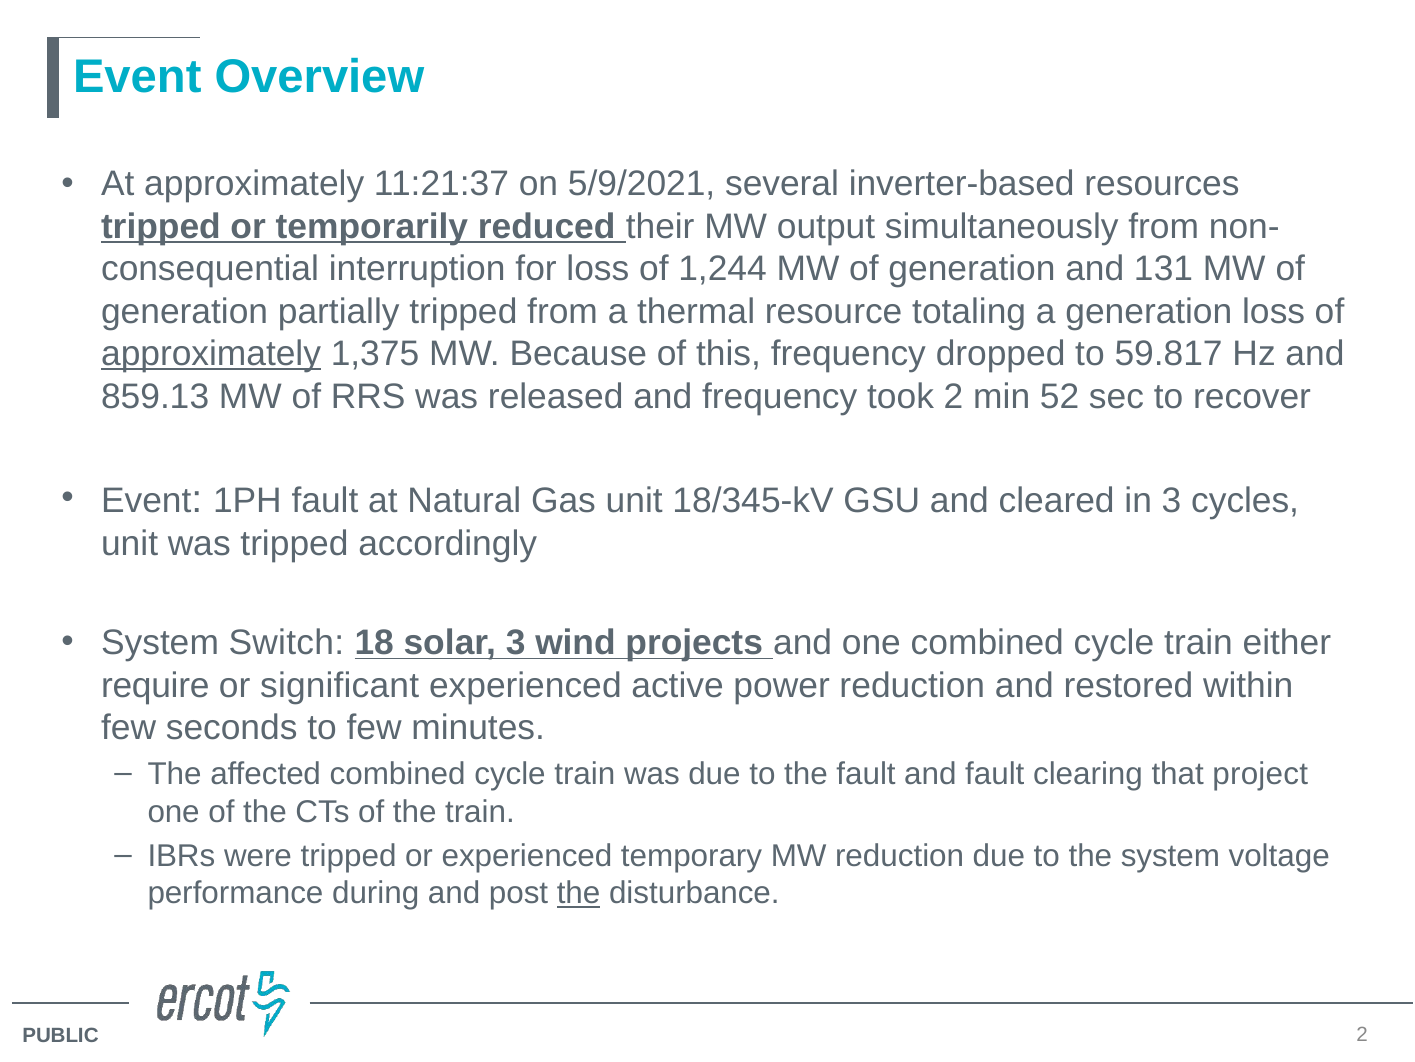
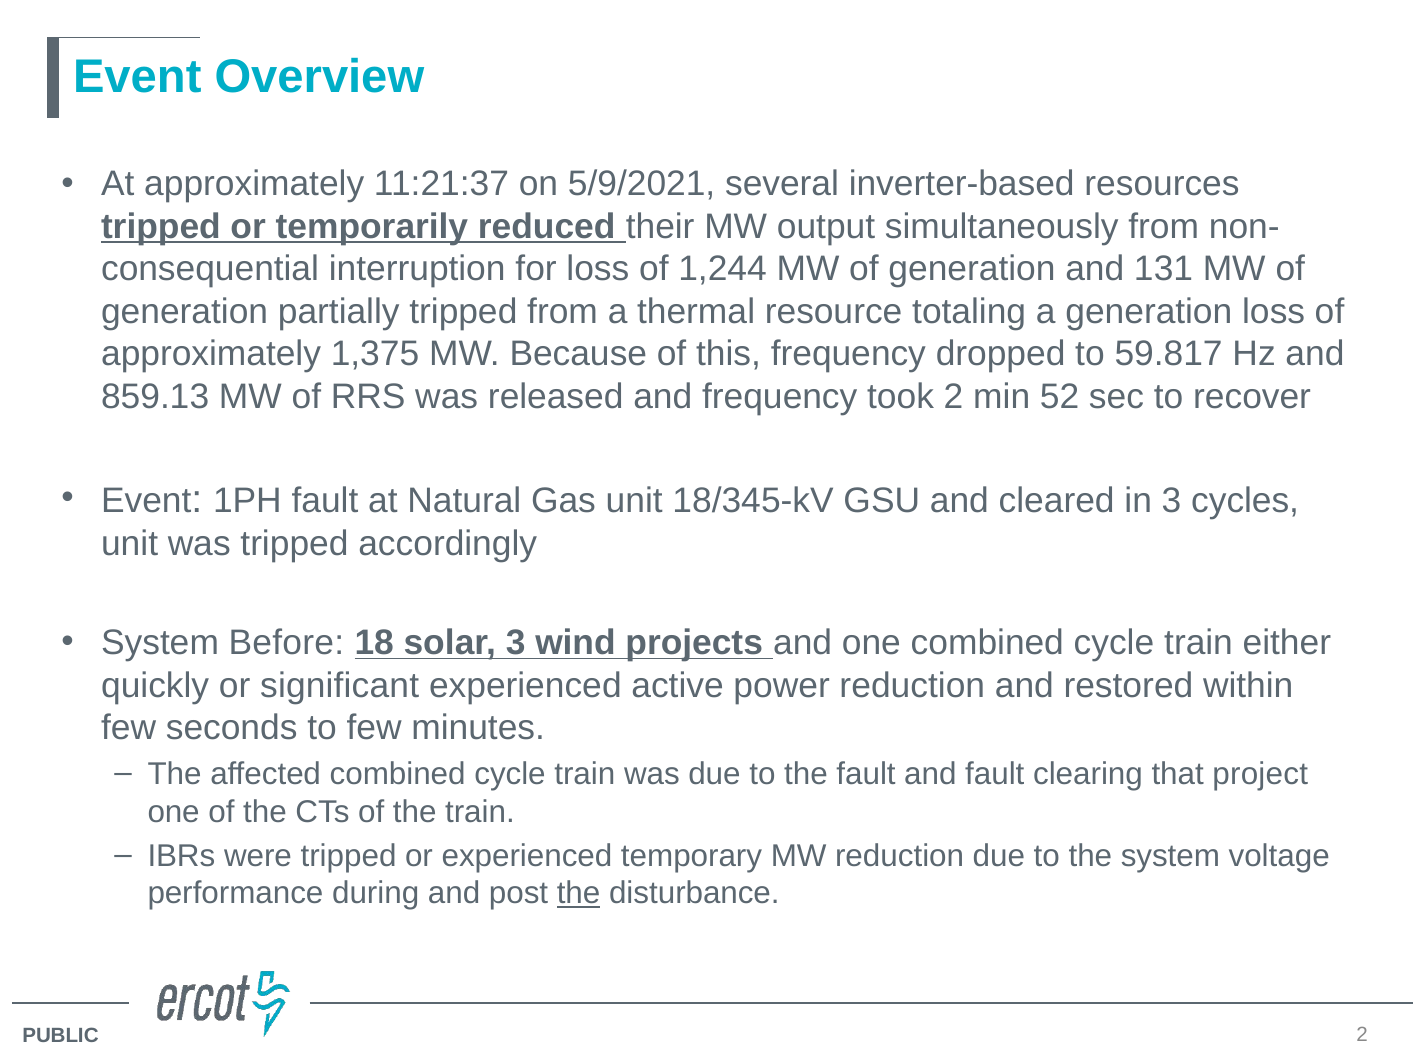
approximately underline: present -> none (211, 354)
Switch: Switch -> Before (286, 642)
require: require -> quickly (155, 685)
